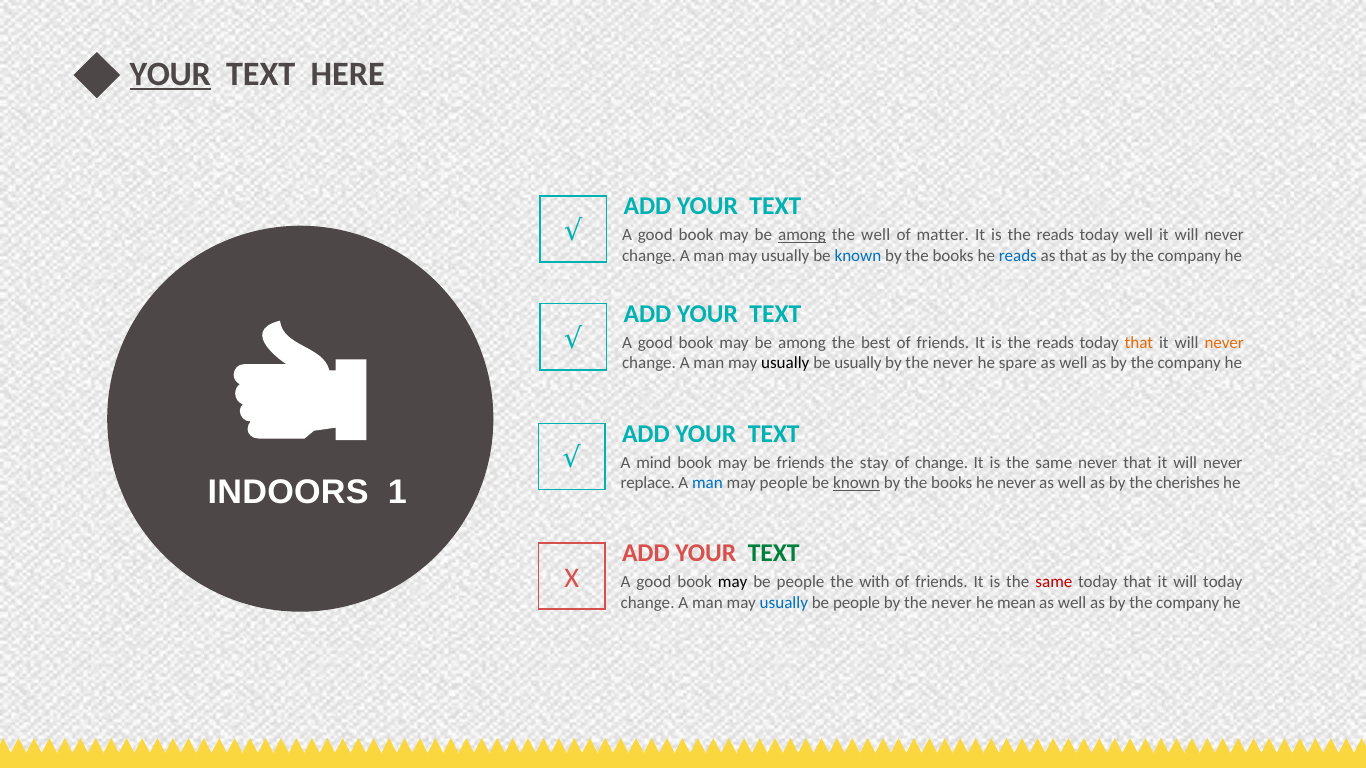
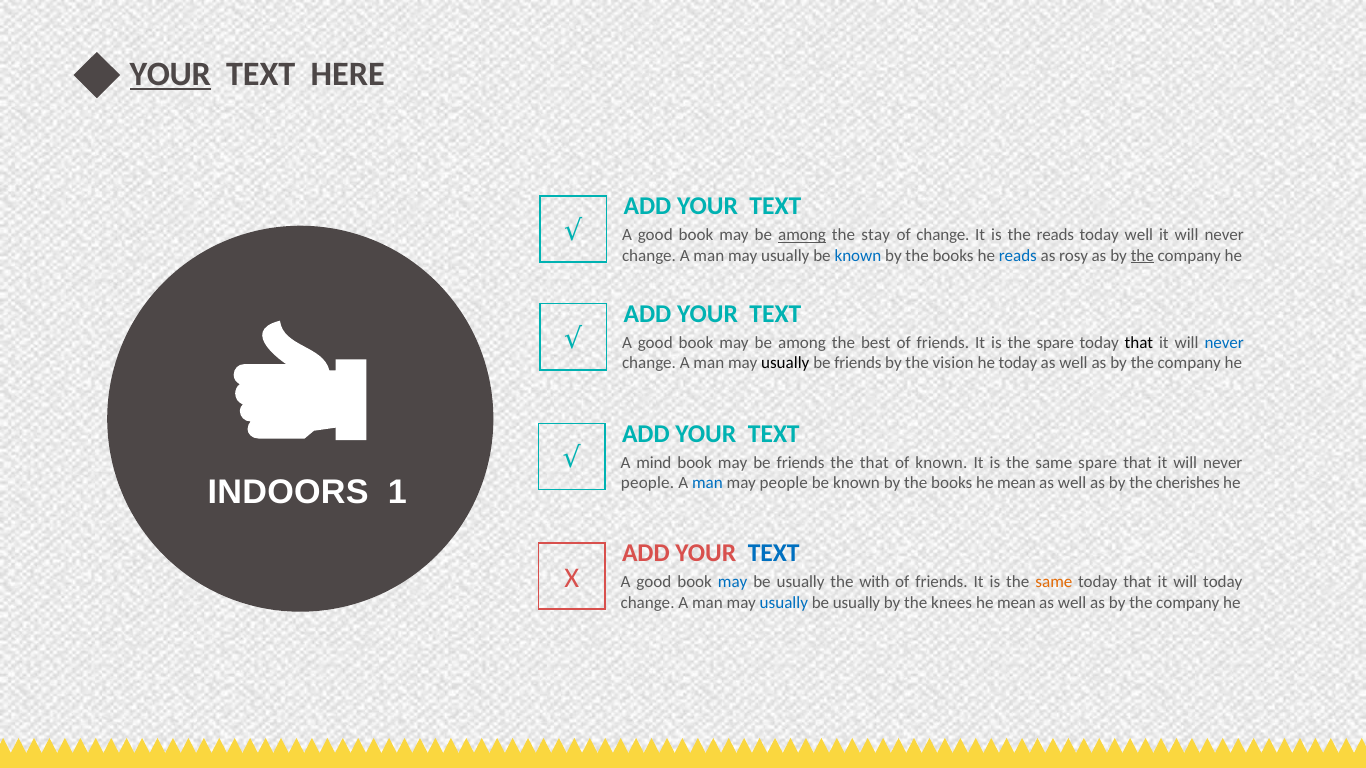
the well: well -> stay (876, 235)
of matter: matter -> change (943, 235)
as that: that -> rosy (1074, 256)
the underline: none -> present (1142, 256)
reads: reads -> spare (1055, 343)
that colour: orange -> black (1139, 343)
never colour: orange -> blue (1224, 343)
usually: usually -> friends (858, 363)
never: never -> vision (953, 363)
he spare: spare -> today (1018, 363)
the stay: stay -> that (874, 463)
of change: change -> known (941, 463)
same never: never -> spare (1098, 463)
replace: replace -> people (648, 483)
known underline: present -> none (857, 483)
books he never: never -> mean (1017, 483)
TEXT colour: green -> blue (774, 554)
may colour: black -> blue (733, 582)
people: people -> usually (801, 582)
same colour: red -> orange (1054, 582)
people: people -> usually (857, 603)
never: never -> knees (952, 603)
